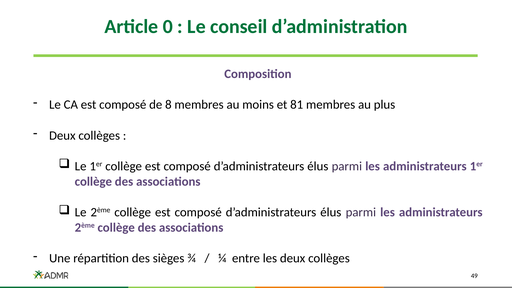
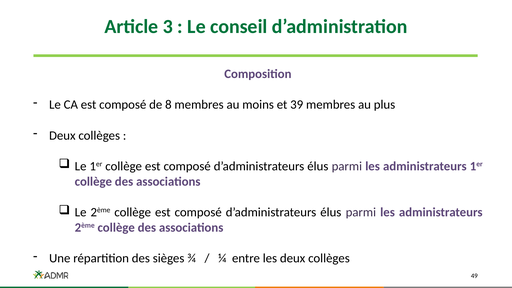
0: 0 -> 3 (168, 27)
81: 81 -> 39 (297, 105)
